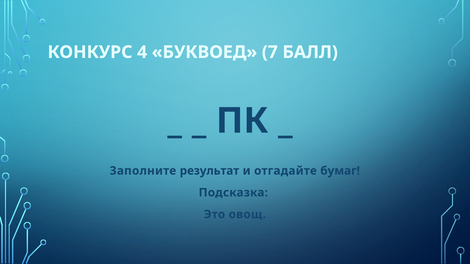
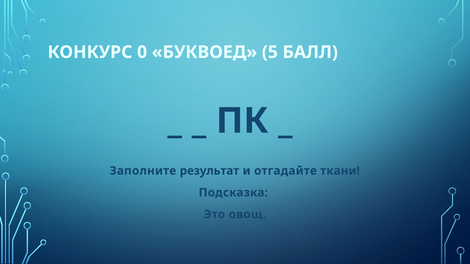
4: 4 -> 0 (142, 52)
7: 7 -> 5 (270, 52)
бумаг: бумаг -> ткани (340, 171)
